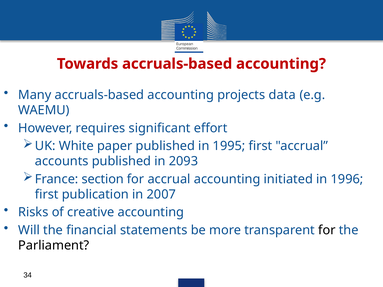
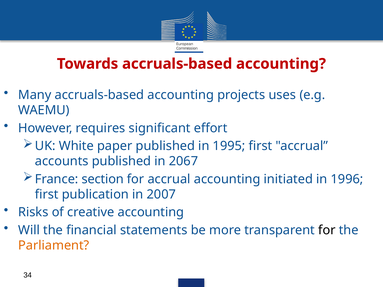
data: data -> uses (282, 95)
2093: 2093 -> 2067 (183, 161)
Parliament colour: black -> orange (54, 246)
